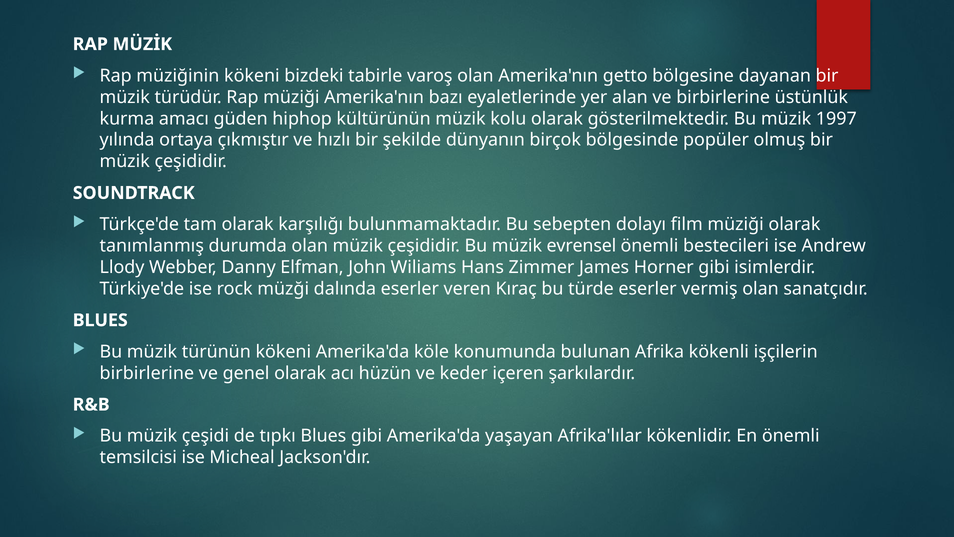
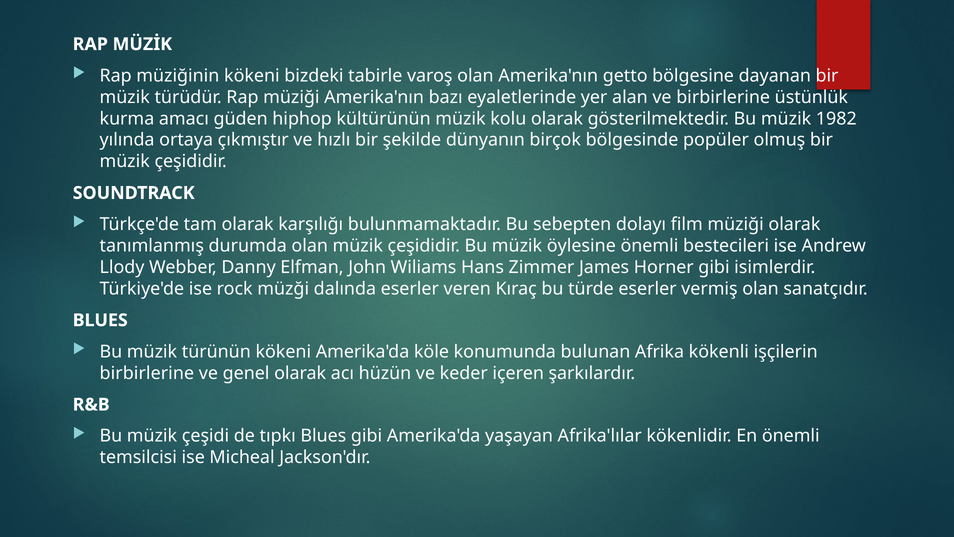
1997: 1997 -> 1982 (836, 119)
evrensel: evrensel -> öylesine (581, 246)
